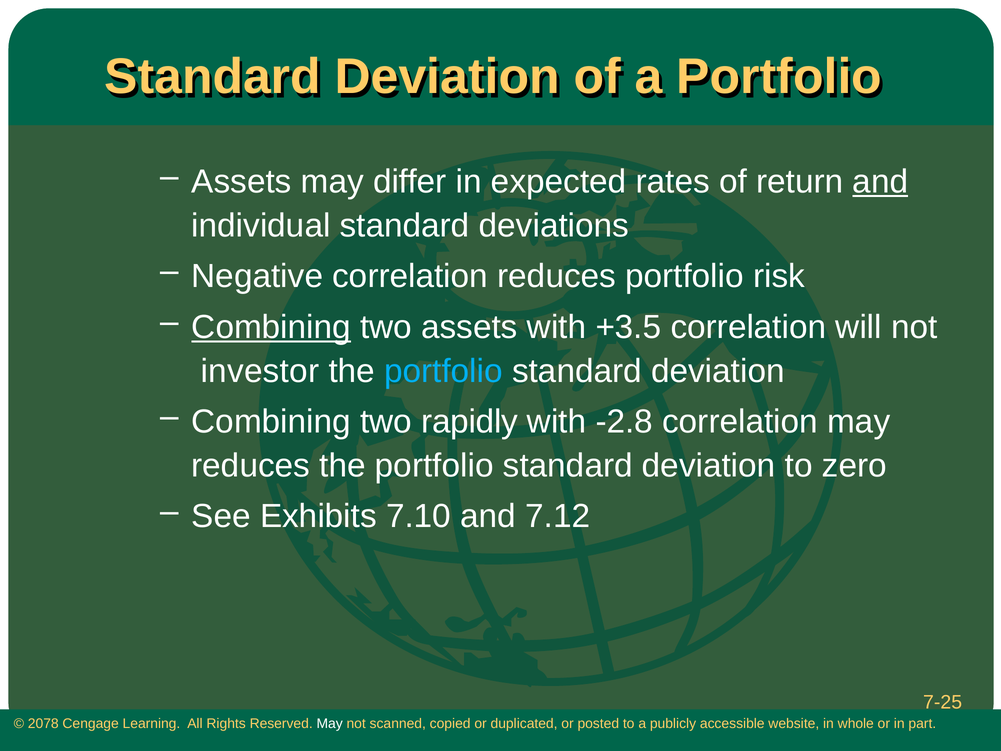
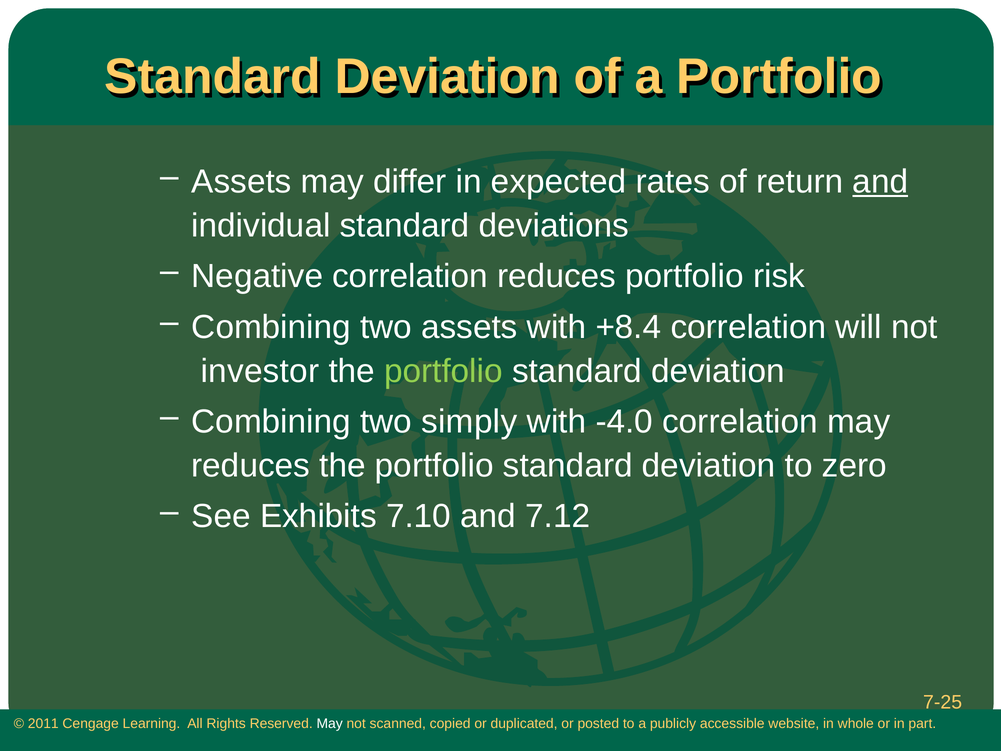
Combining underline: present -> none (271, 327)
+3.5: +3.5 -> +8.4 (628, 327)
portfolio colour: light blue -> light green (444, 371)
rapidly: rapidly -> simply (469, 422)
-2.8: -2.8 -> -4.0 (624, 422)
2078: 2078 -> 2011 (43, 723)
